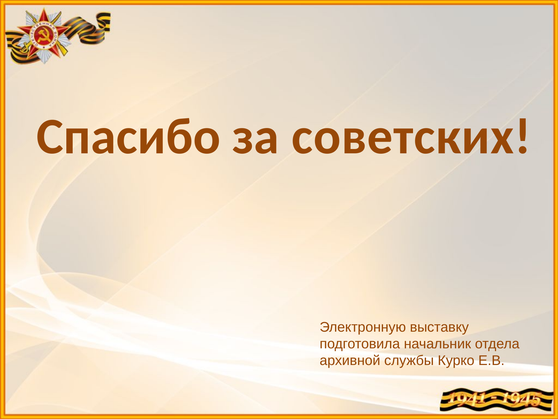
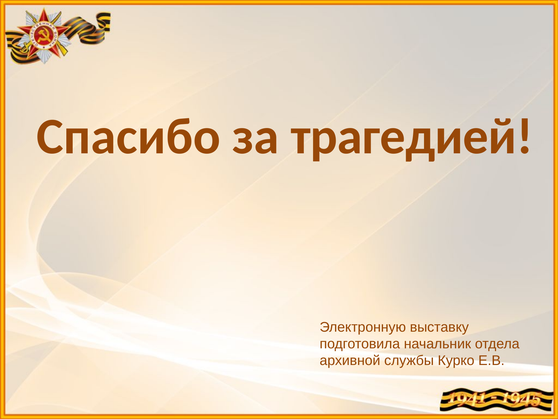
советских: советских -> трагедией (412, 136)
